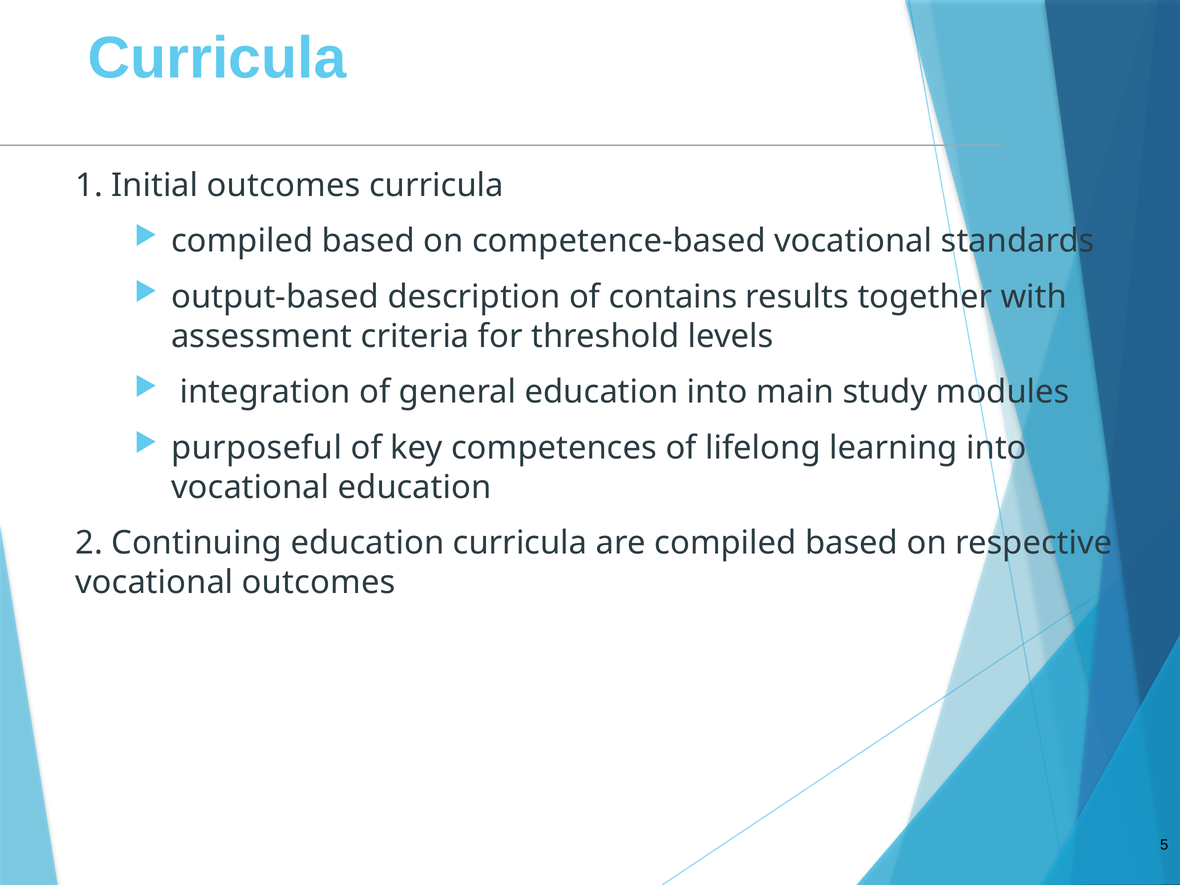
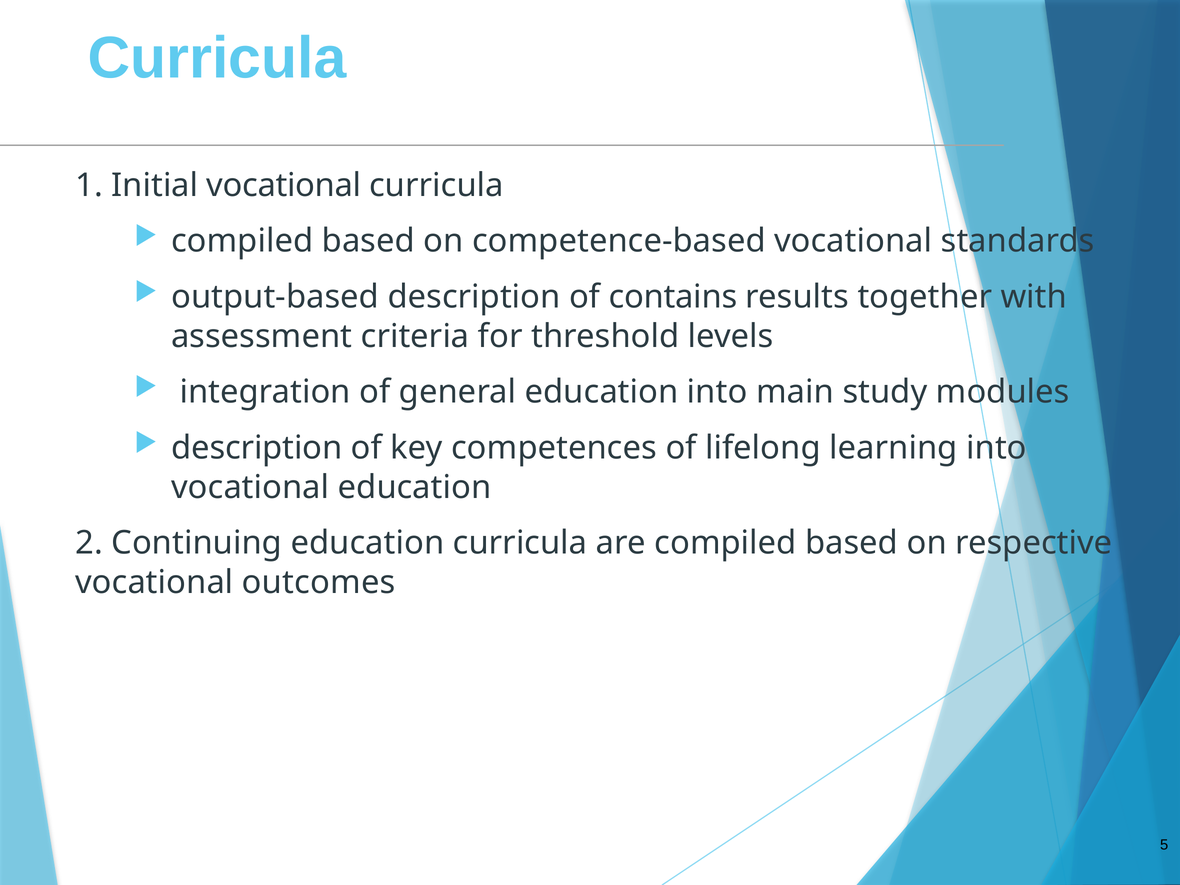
Initial outcomes: outcomes -> vocational (284, 185)
purposeful: purposeful -> description (257, 448)
